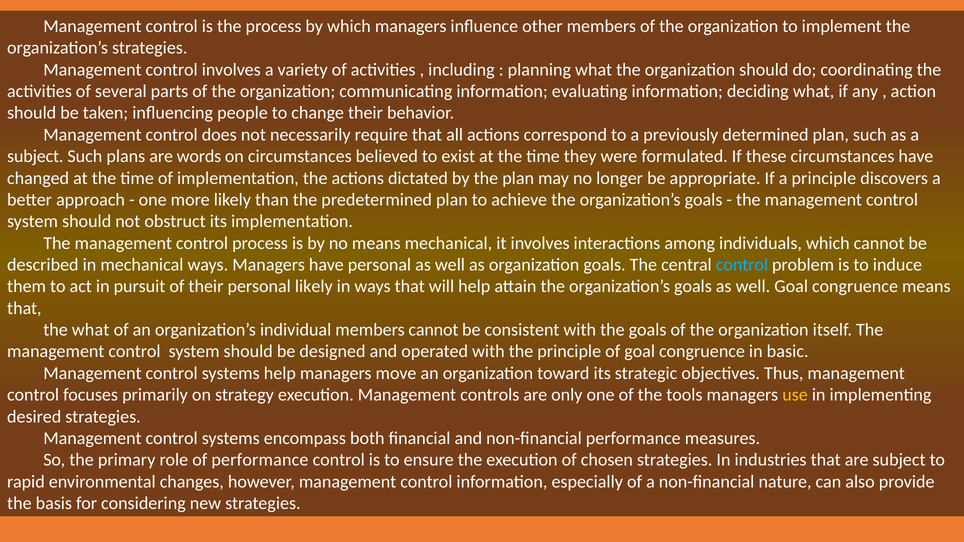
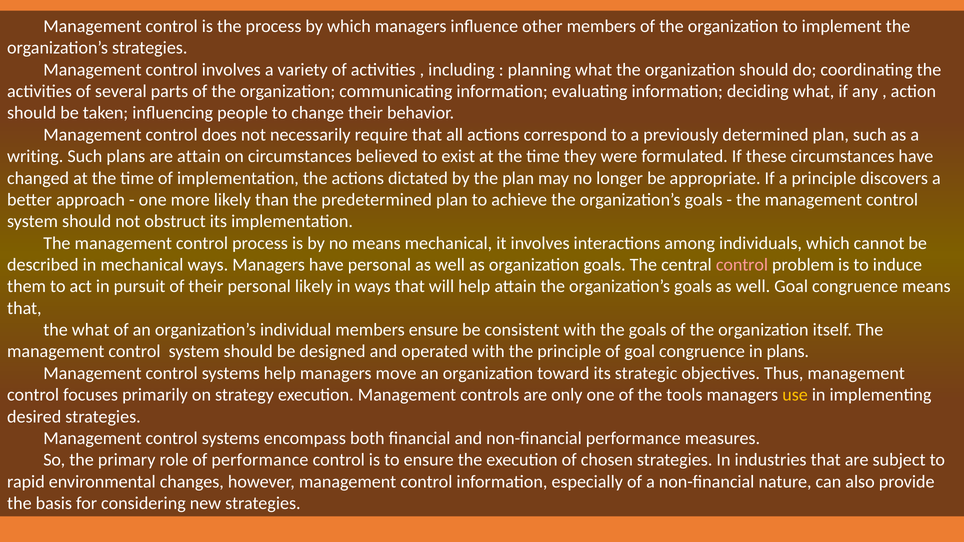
subject: subject -> writing (35, 156)
are words: words -> attain (199, 156)
control colour: light blue -> pink (742, 265)
members cannot: cannot -> ensure (433, 330)
in basic: basic -> plans (788, 352)
